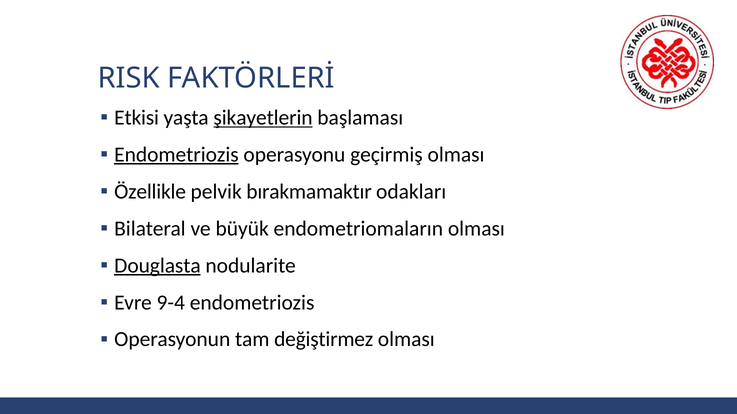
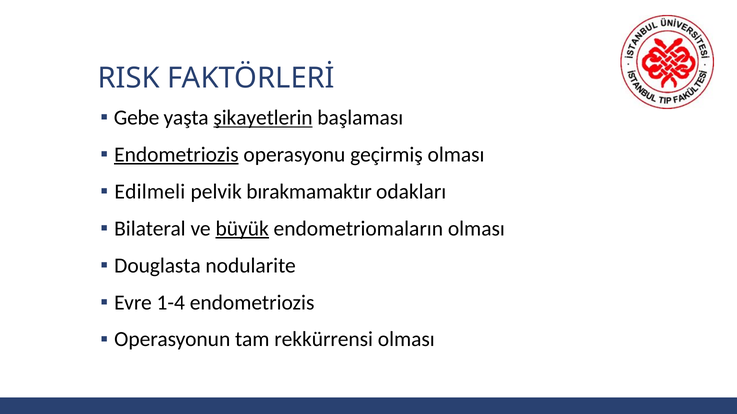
Etkisi: Etkisi -> Gebe (137, 118)
Özellikle: Özellikle -> Edilmeli (150, 192)
büyük underline: none -> present (242, 229)
Douglasta underline: present -> none (157, 266)
9-4: 9-4 -> 1-4 (171, 303)
değiştirmez: değiştirmez -> rekkürrensi (324, 340)
